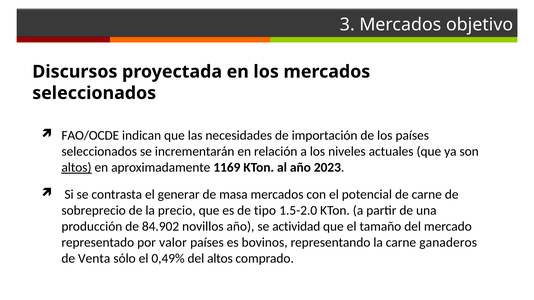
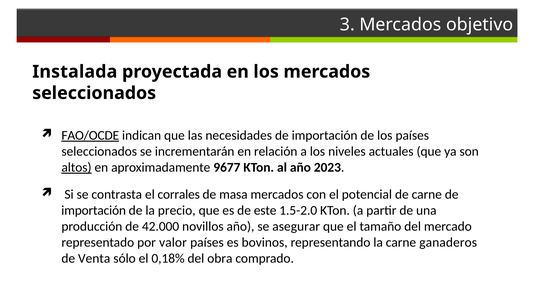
Discursos: Discursos -> Instalada (75, 72)
FAO/OCDE underline: none -> present (90, 136)
1169: 1169 -> 9677 (227, 168)
generar: generar -> corrales (179, 195)
sobreprecio: sobreprecio -> importación (94, 211)
tipo: tipo -> este (265, 211)
84.902: 84.902 -> 42.000 (161, 227)
actividad: actividad -> asegurar (296, 227)
0,49%: 0,49% -> 0,18% (168, 259)
del altos: altos -> obra (220, 259)
